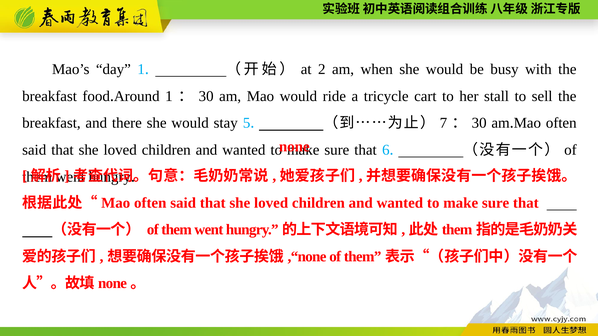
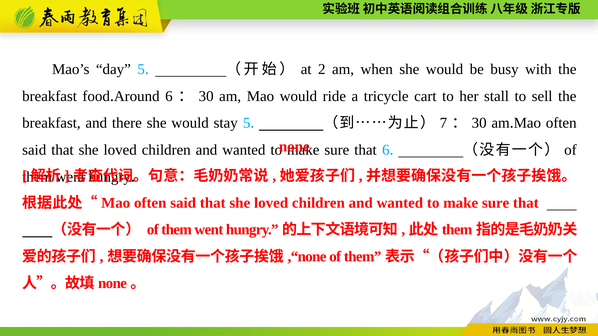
day 1: 1 -> 5 (141, 69)
1: 1 -> 6 (169, 96)
